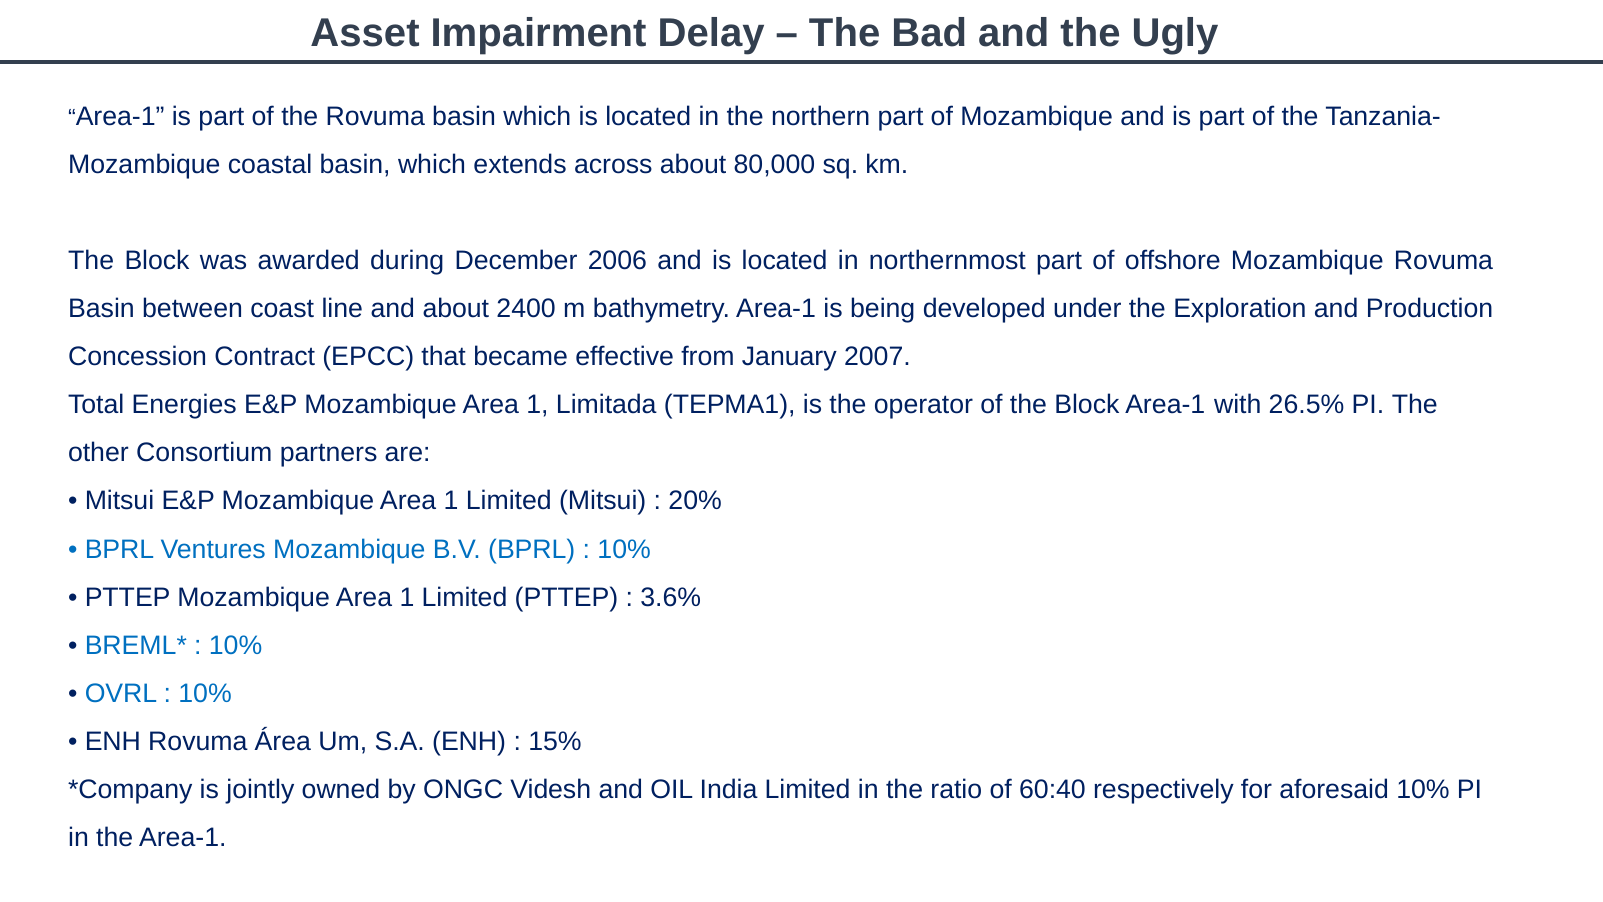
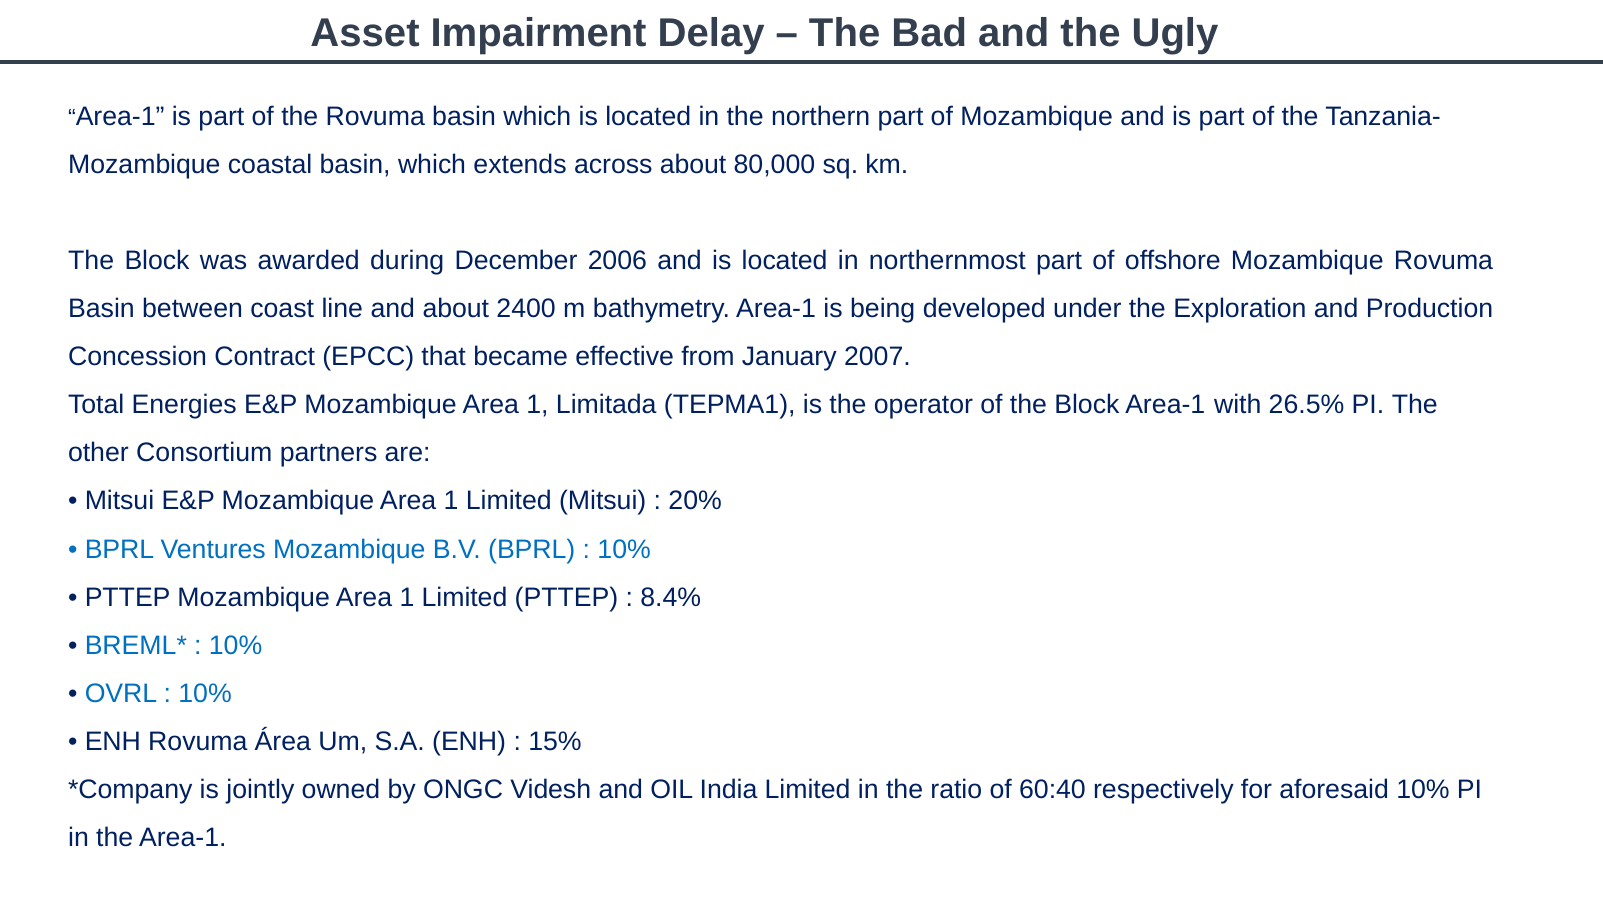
3.6%: 3.6% -> 8.4% (671, 597)
